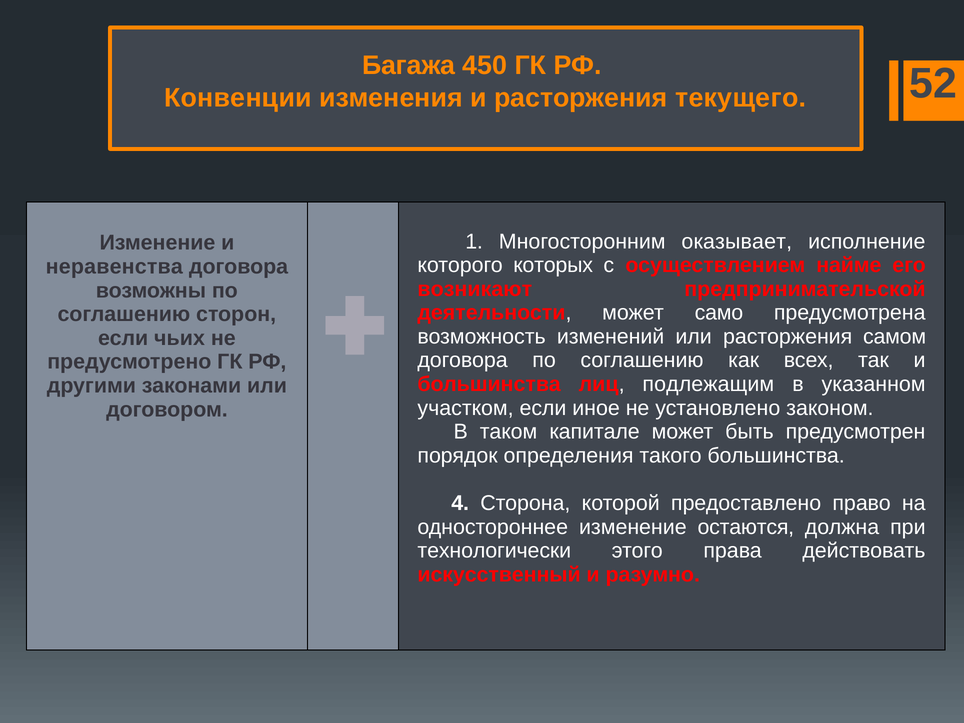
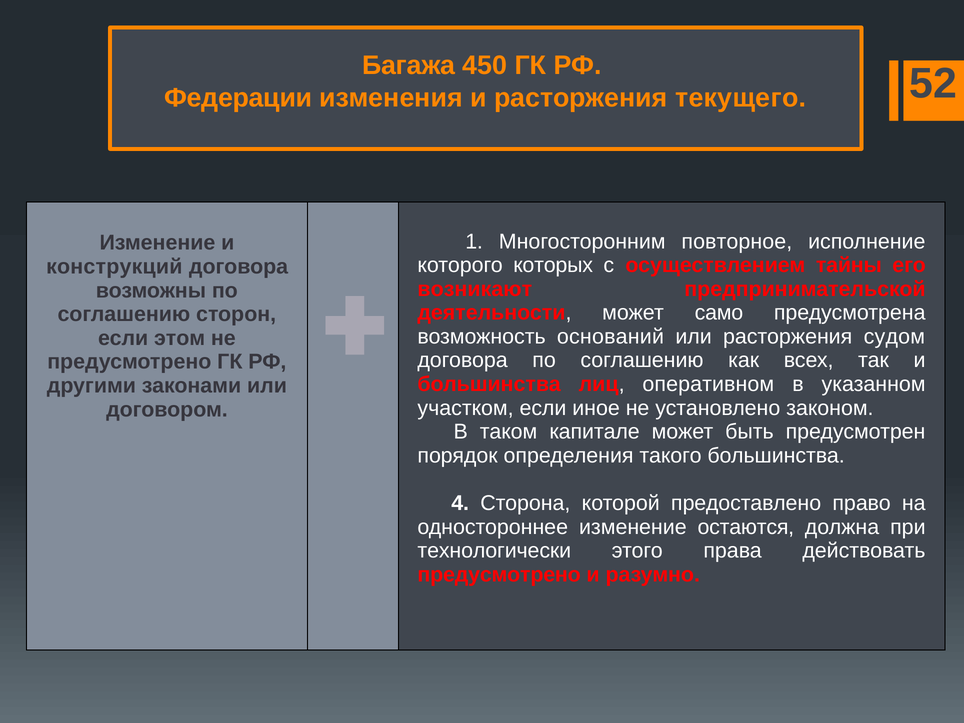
Конвенции: Конвенции -> Федерации (238, 98)
оказывает: оказывает -> повторное (737, 241)
найме: найме -> тайны (849, 265)
неравенства: неравенства -> конструкций (114, 267)
изменений: изменений -> оснований (610, 337)
самом: самом -> судом (894, 337)
чьих: чьих -> этом (180, 338)
подлежащим: подлежащим -> оперативном (708, 384)
искусственный: искусственный -> предусмотрено (499, 575)
